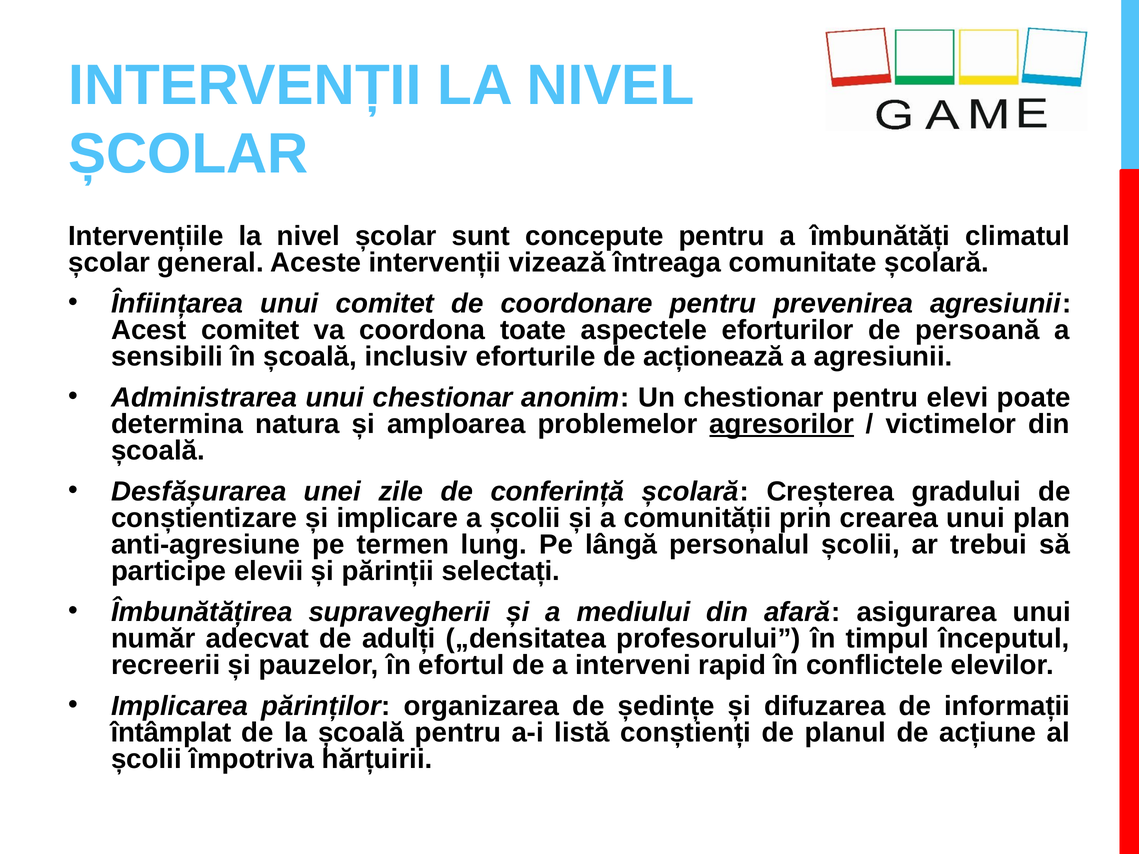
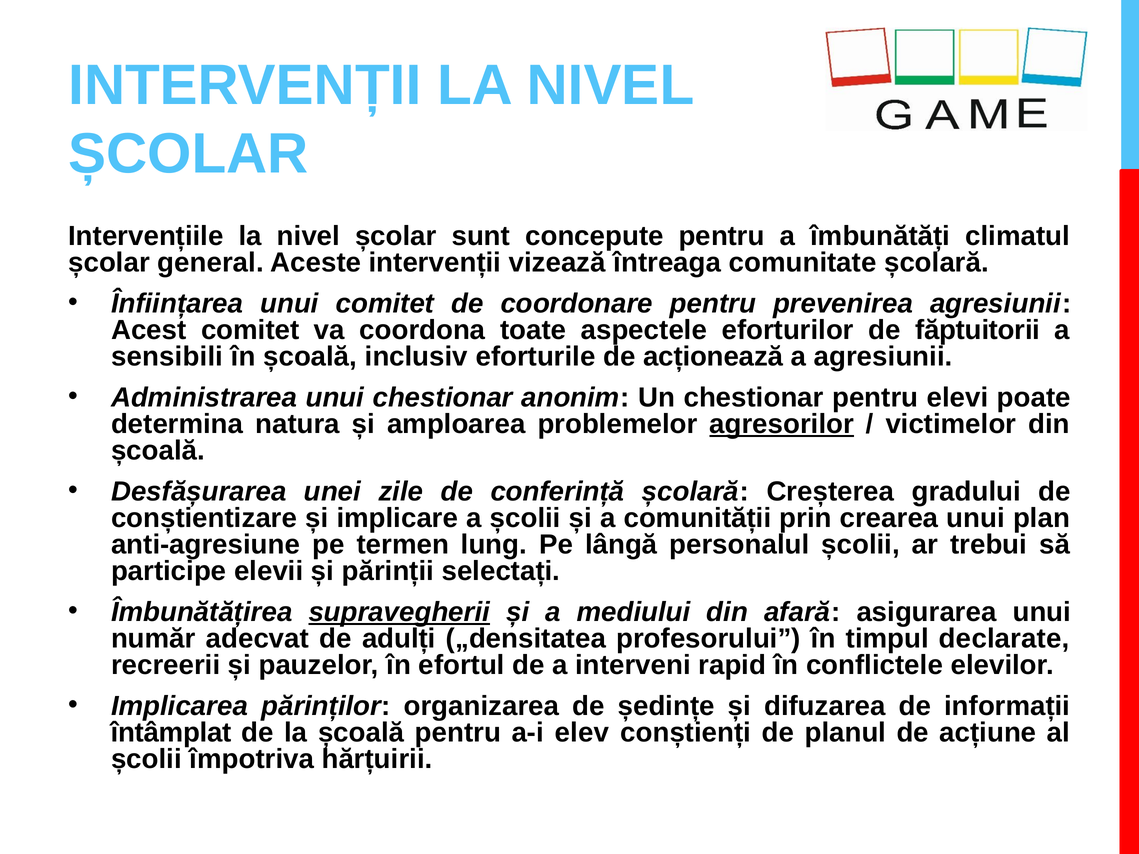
persoană: persoană -> făptuitorii (978, 330)
supravegherii underline: none -> present (399, 612)
începutul: începutul -> declarate (1004, 639)
listă: listă -> elev (582, 733)
